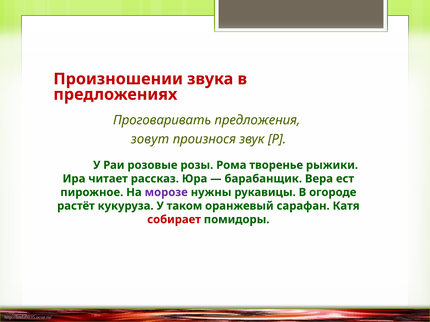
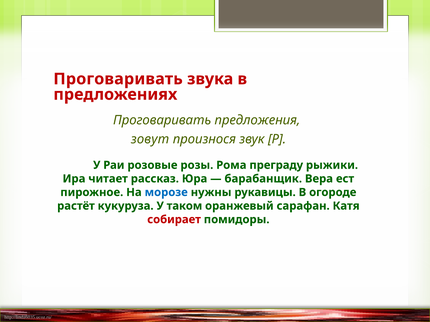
Произношении: Произношении -> Проговаривать (118, 79)
творенье: творенье -> преграду (276, 165)
морозе colour: purple -> blue (166, 193)
